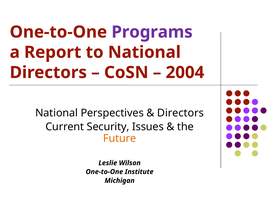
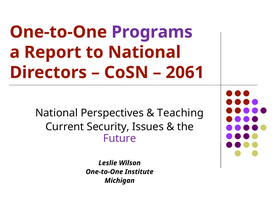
2004: 2004 -> 2061 (185, 72)
Directors: Directors -> Teaching (180, 113)
Future colour: orange -> purple (120, 138)
